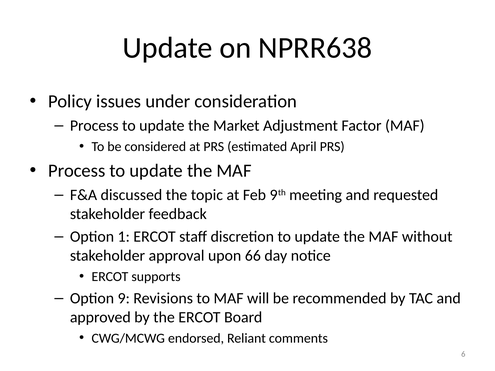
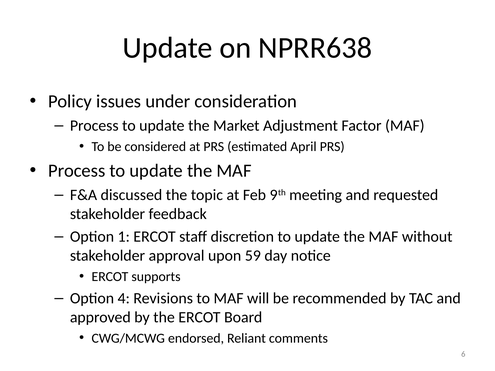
66: 66 -> 59 (253, 256)
9: 9 -> 4 (124, 299)
